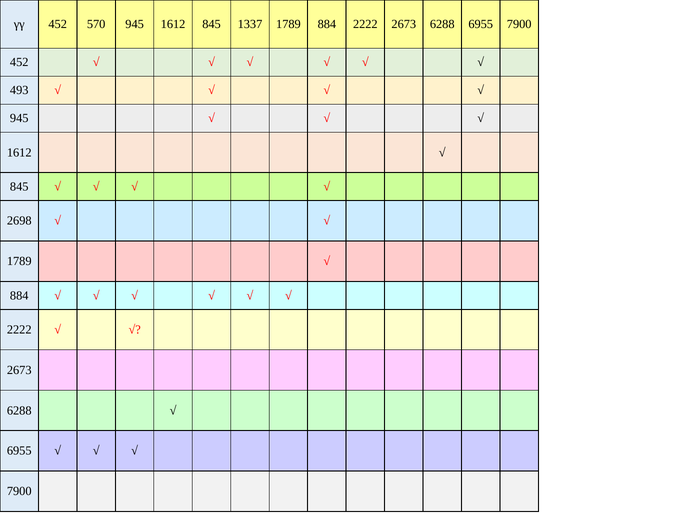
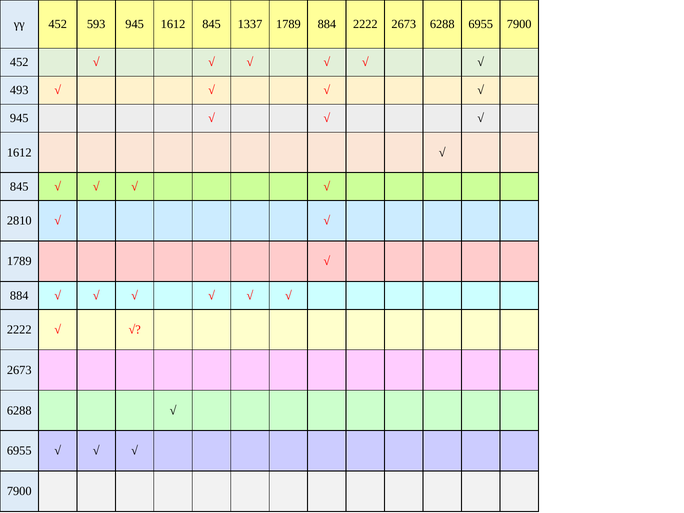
570: 570 -> 593 (96, 24)
2698: 2698 -> 2810 (19, 221)
